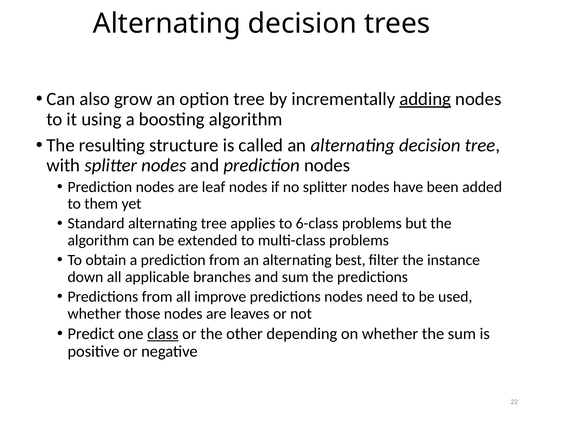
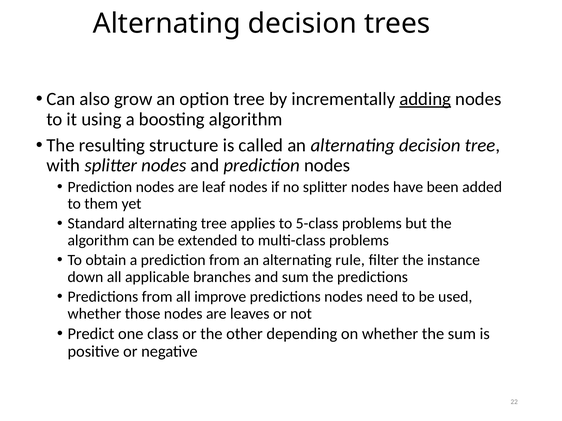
6-class: 6-class -> 5-class (317, 224)
best: best -> rule (350, 260)
class underline: present -> none (163, 334)
